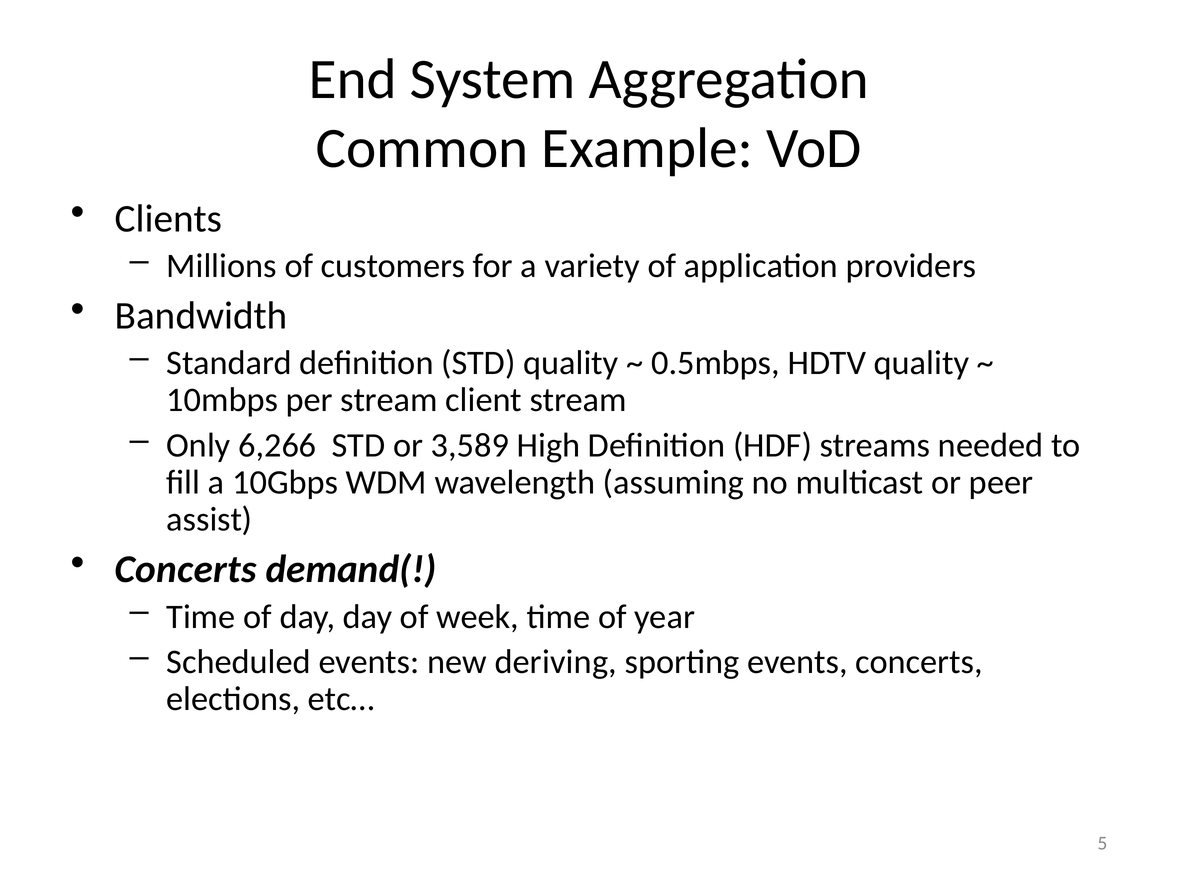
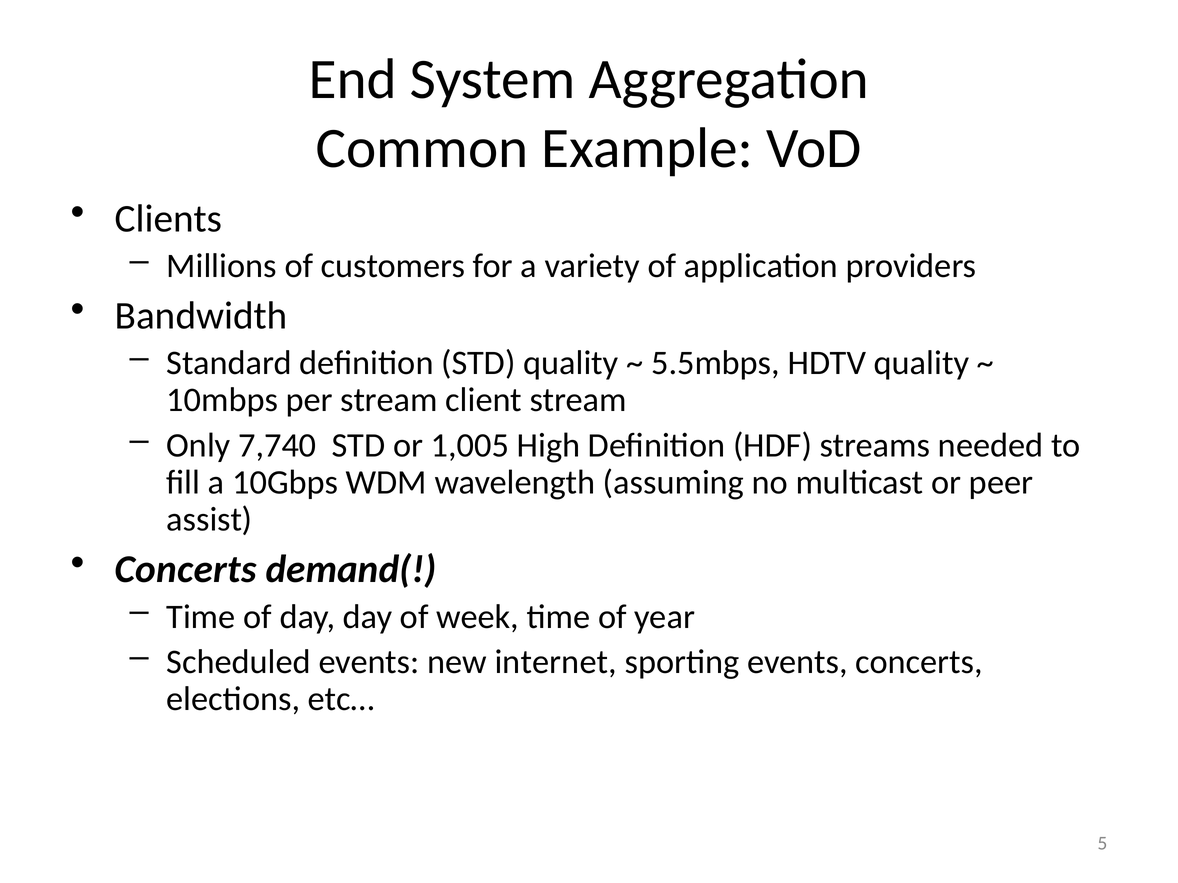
0.5mbps: 0.5mbps -> 5.5mbps (716, 363)
6,266: 6,266 -> 7,740 (277, 446)
3,589: 3,589 -> 1,005 (470, 446)
deriving: deriving -> internet (556, 662)
